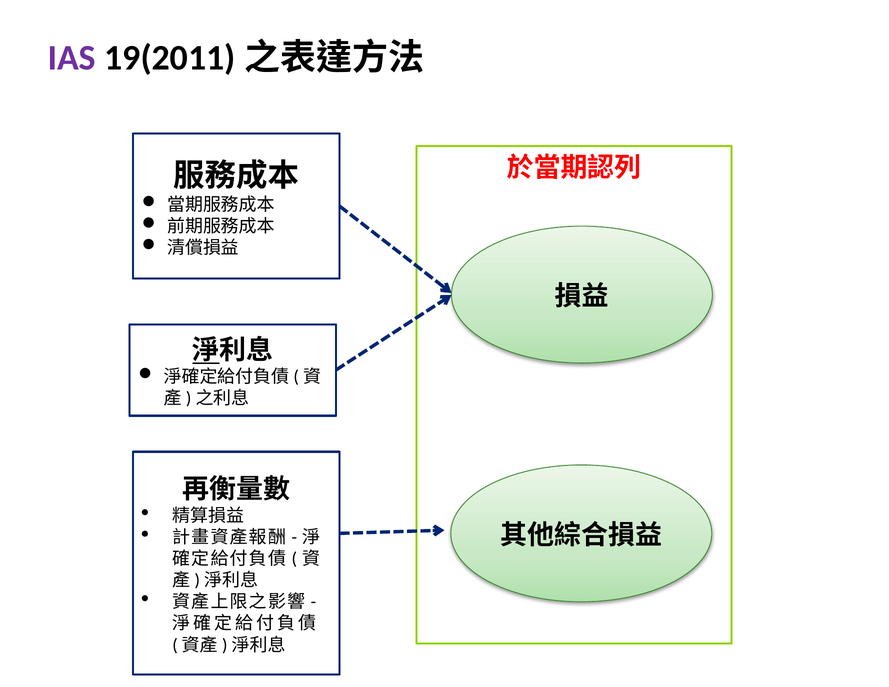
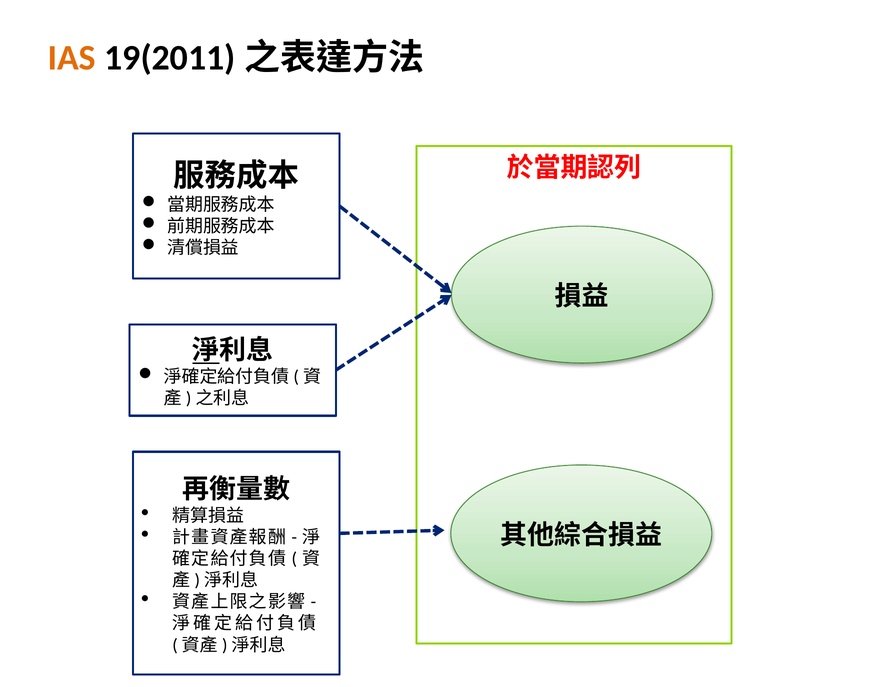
IAS colour: purple -> orange (72, 58)
